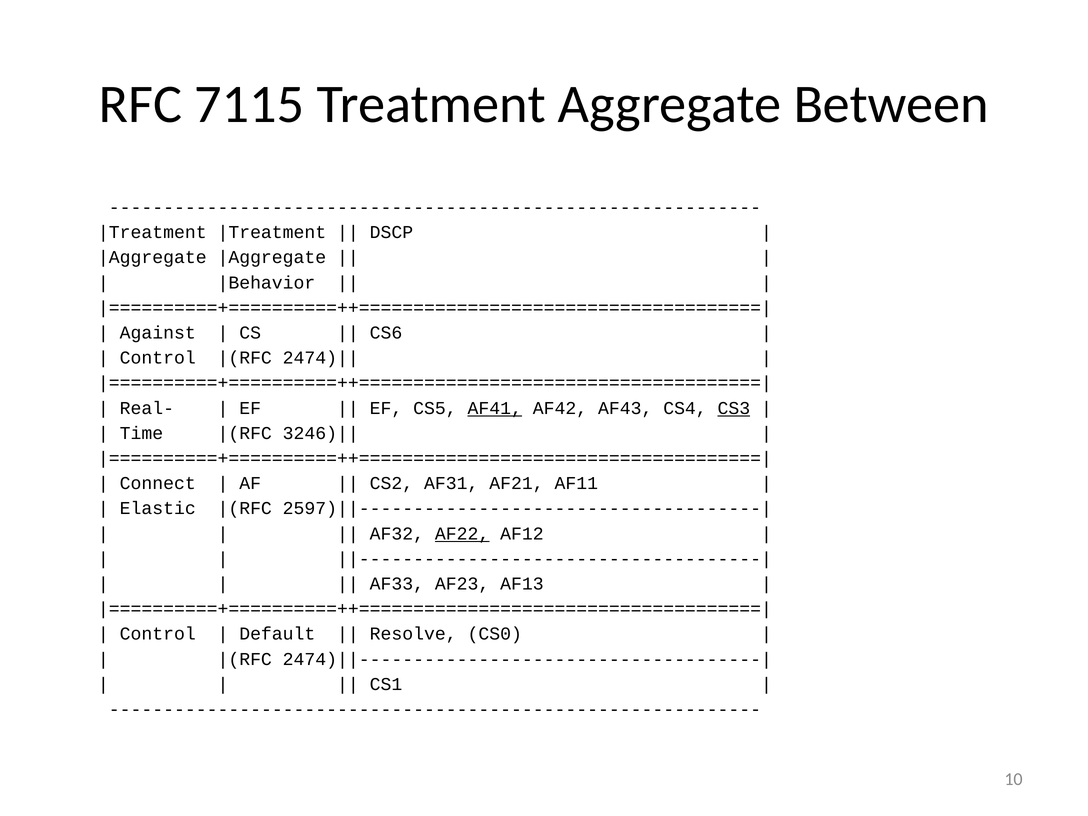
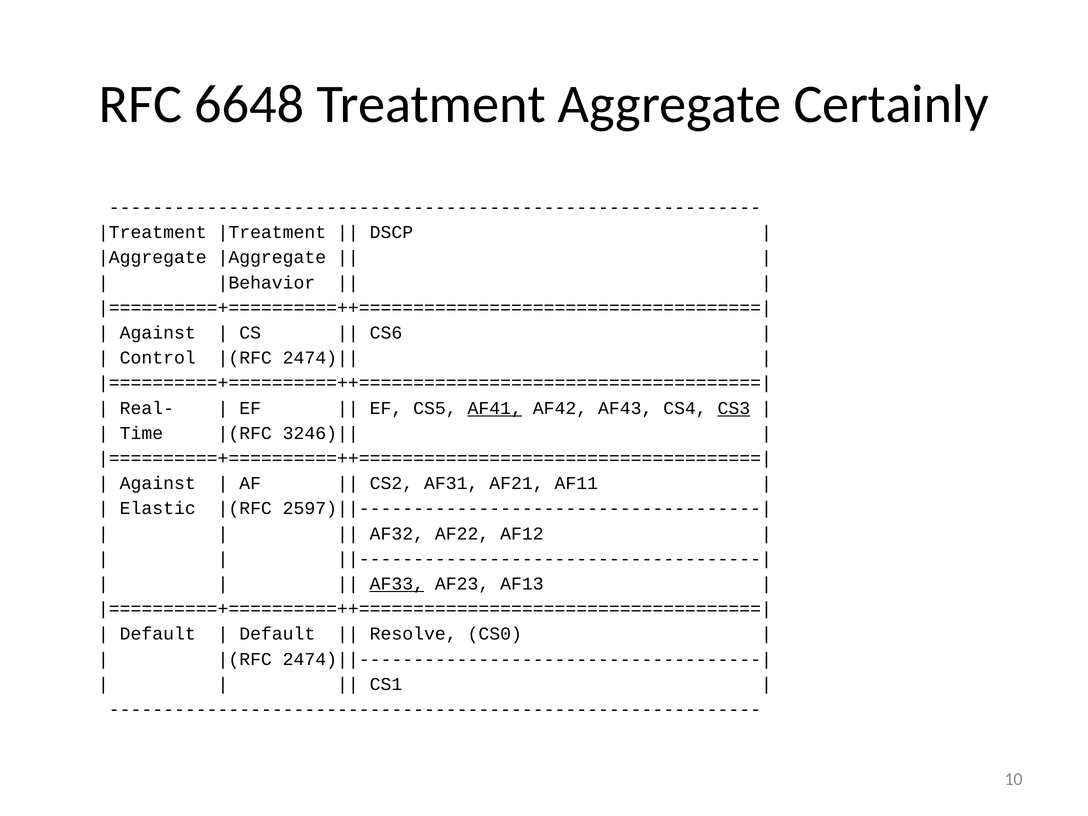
7115: 7115 -> 6648 (249, 104)
Between: Between -> Certainly (891, 104)
Connect: Connect -> Against (158, 483)
AF22 underline: present -> none (462, 534)
AF33 underline: none -> present (397, 584)
Control: Control -> Default (158, 634)
